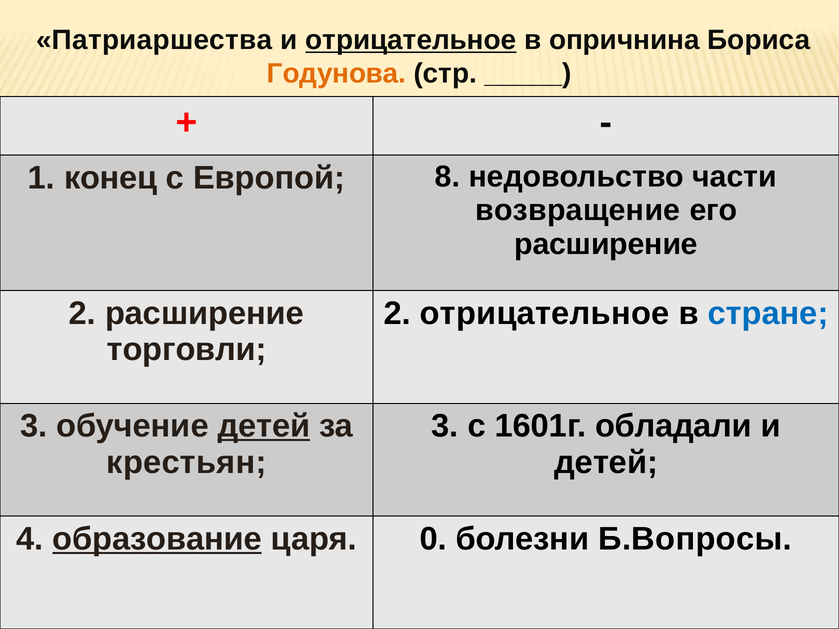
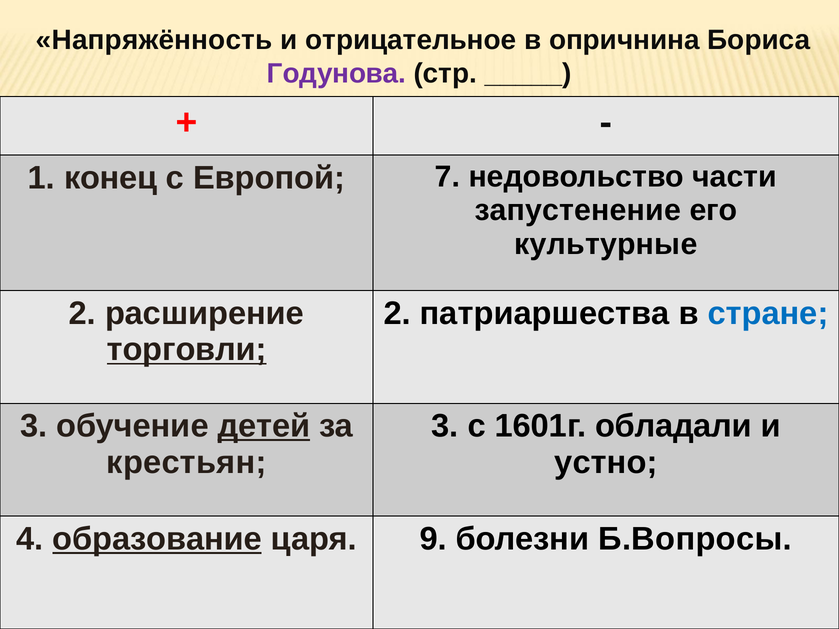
Патриаршества: Патриаршества -> Напряжённость (154, 40)
отрицательное underline: present -> none (411, 40)
Годунова colour: orange -> purple (336, 74)
8: 8 -> 7 (447, 177)
возвращение: возвращение -> запустенение (578, 210)
расширение: расширение -> культурные (606, 244)
2 отрицательное: отрицательное -> патриаршества (545, 314)
торговли underline: none -> present (187, 350)
детей: детей -> устно (606, 463)
0: 0 -> 9 (433, 539)
